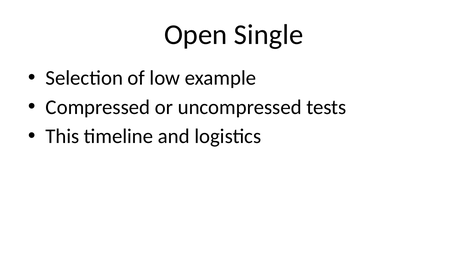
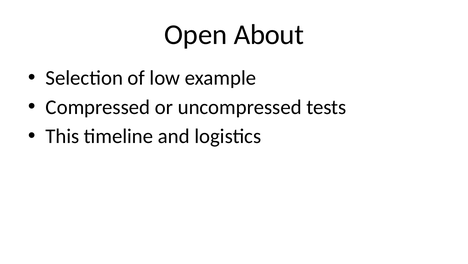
Single: Single -> About (269, 34)
